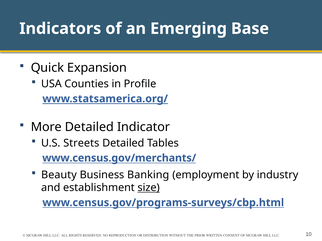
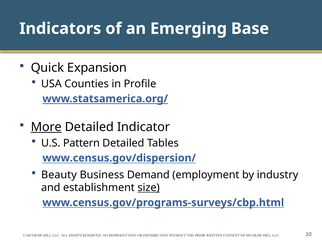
More underline: none -> present (46, 127)
Streets: Streets -> Pattern (81, 143)
www.census.gov/merchants/: www.census.gov/merchants/ -> www.census.gov/dispersion/ (119, 158)
Banking: Banking -> Demand (148, 175)
